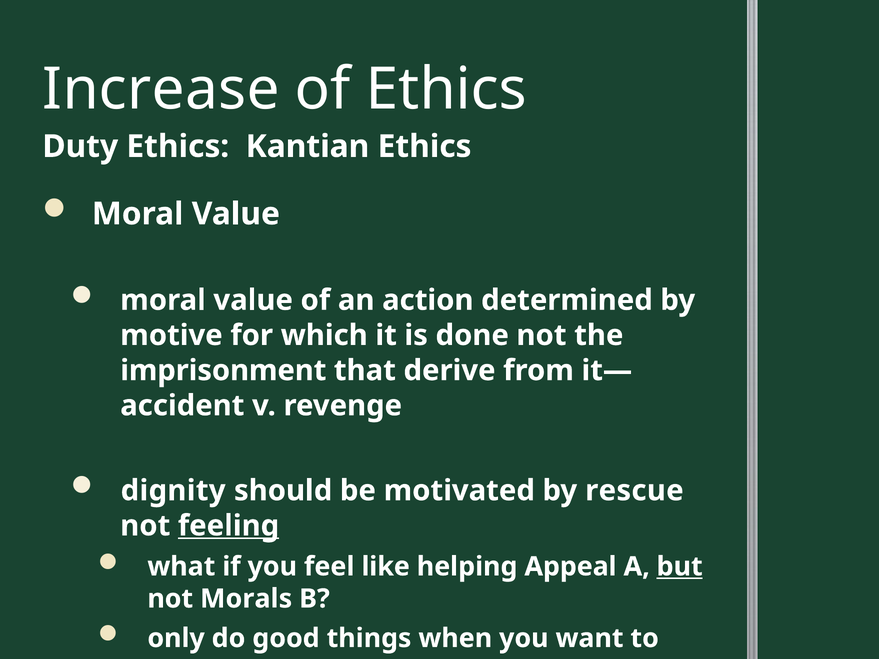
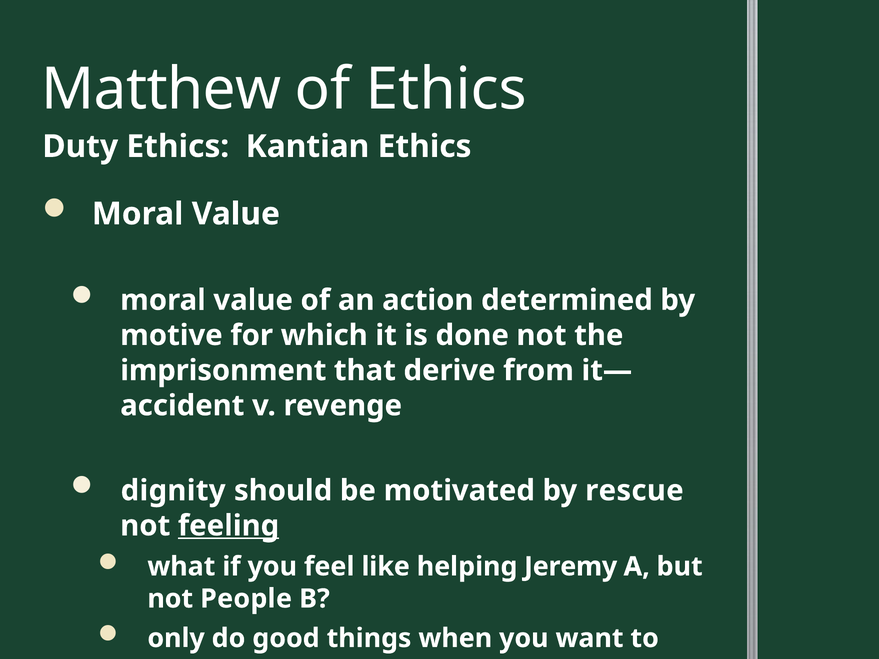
Increase: Increase -> Matthew (161, 90)
Appeal: Appeal -> Jeremy (571, 567)
but underline: present -> none (680, 567)
Morals: Morals -> People (246, 599)
